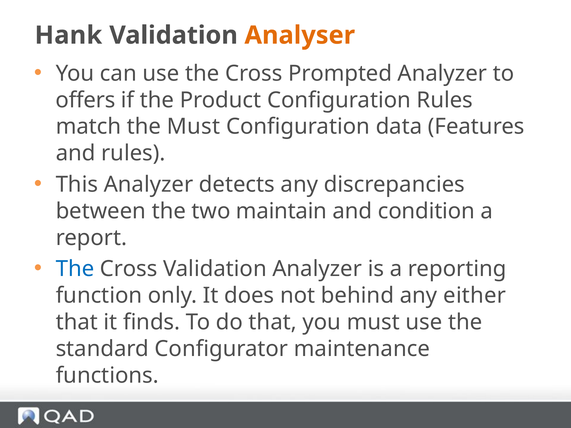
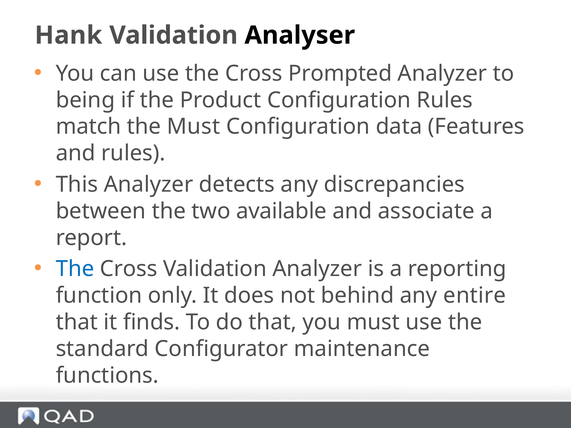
Analyser colour: orange -> black (300, 35)
offers: offers -> being (85, 100)
maintain: maintain -> available (281, 211)
condition: condition -> associate (426, 211)
either: either -> entire (475, 296)
